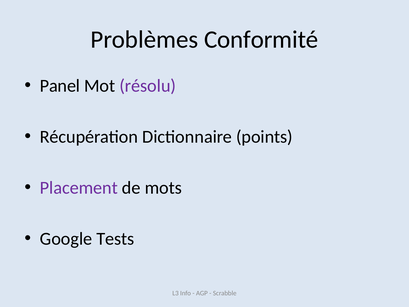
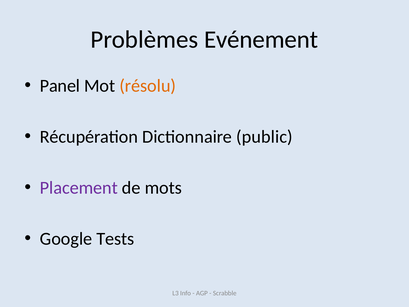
Conformité: Conformité -> Evénement (261, 40)
résolu colour: purple -> orange (148, 86)
points: points -> public (264, 137)
